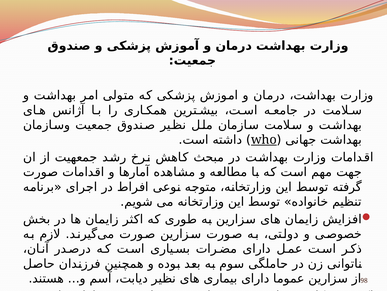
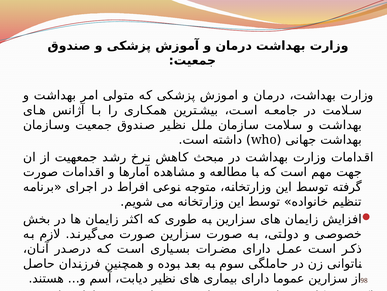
who underline: present -> none (264, 140)
